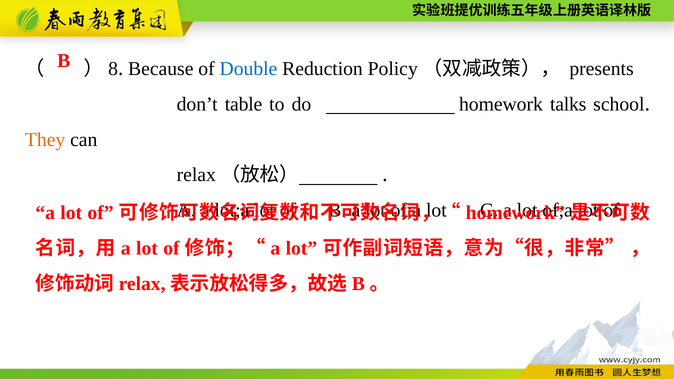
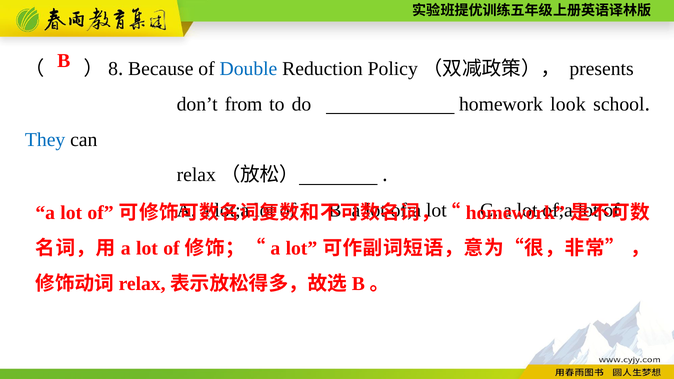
table: table -> from (244, 104)
talks: talks -> look (568, 104)
They colour: orange -> blue (45, 140)
